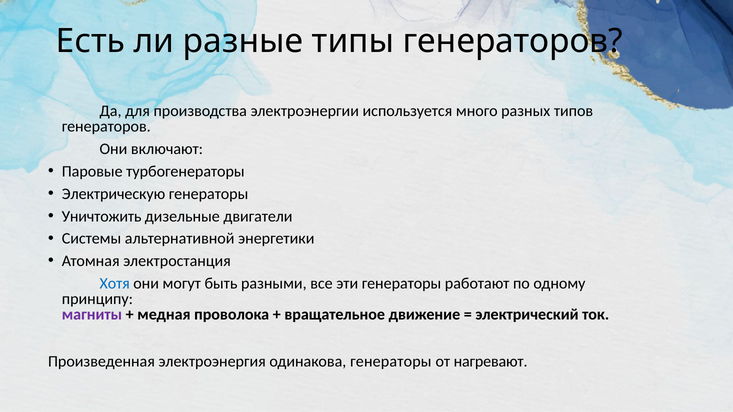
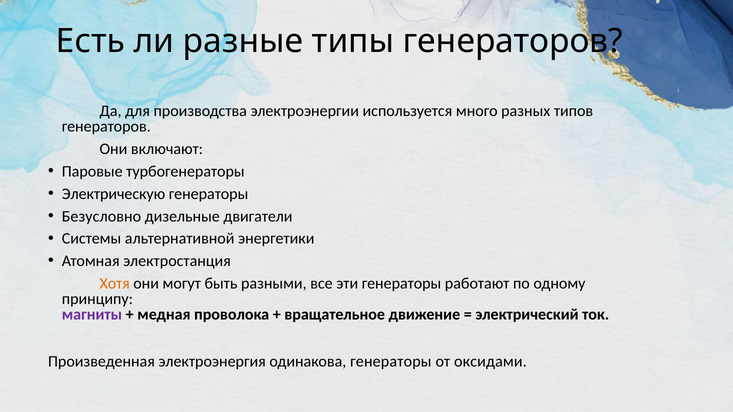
Уничтожить: Уничтожить -> Безусловно (101, 216)
Хотя colour: blue -> orange (115, 284)
нагревают: нагревают -> оксидами (490, 362)
